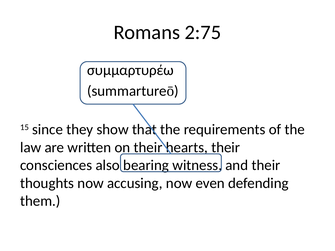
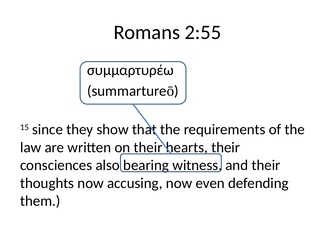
2:75: 2:75 -> 2:55 (203, 32)
